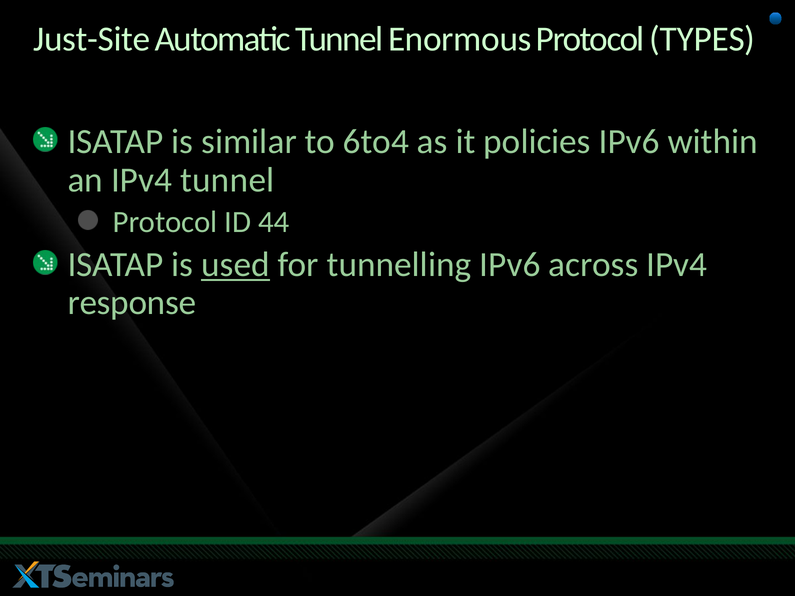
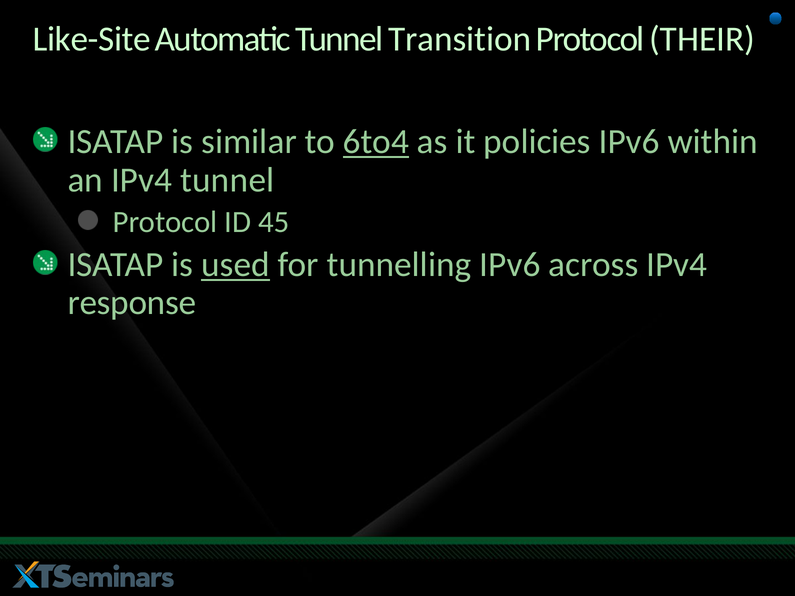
Just-Site: Just-Site -> Like-Site (92, 39)
Enormous: Enormous -> Transition (460, 39)
TYPES: TYPES -> THEIR (702, 39)
6to4 underline: none -> present (376, 142)
44: 44 -> 45 (274, 222)
